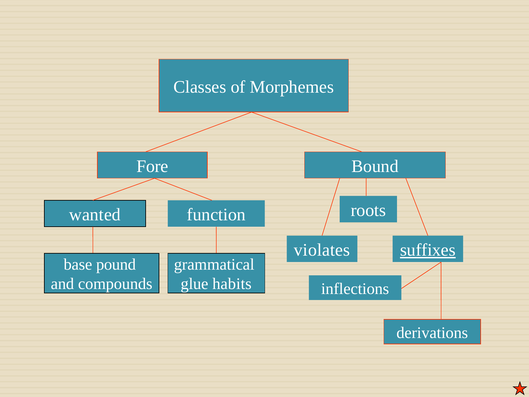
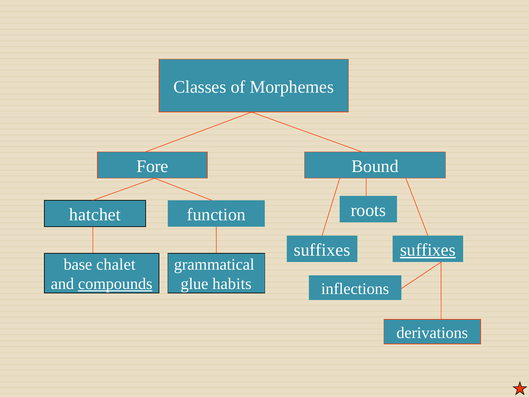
wanted: wanted -> hatchet (95, 215)
violates: violates -> suffixes (322, 250)
pound: pound -> chalet (116, 264)
compounds underline: none -> present (115, 284)
